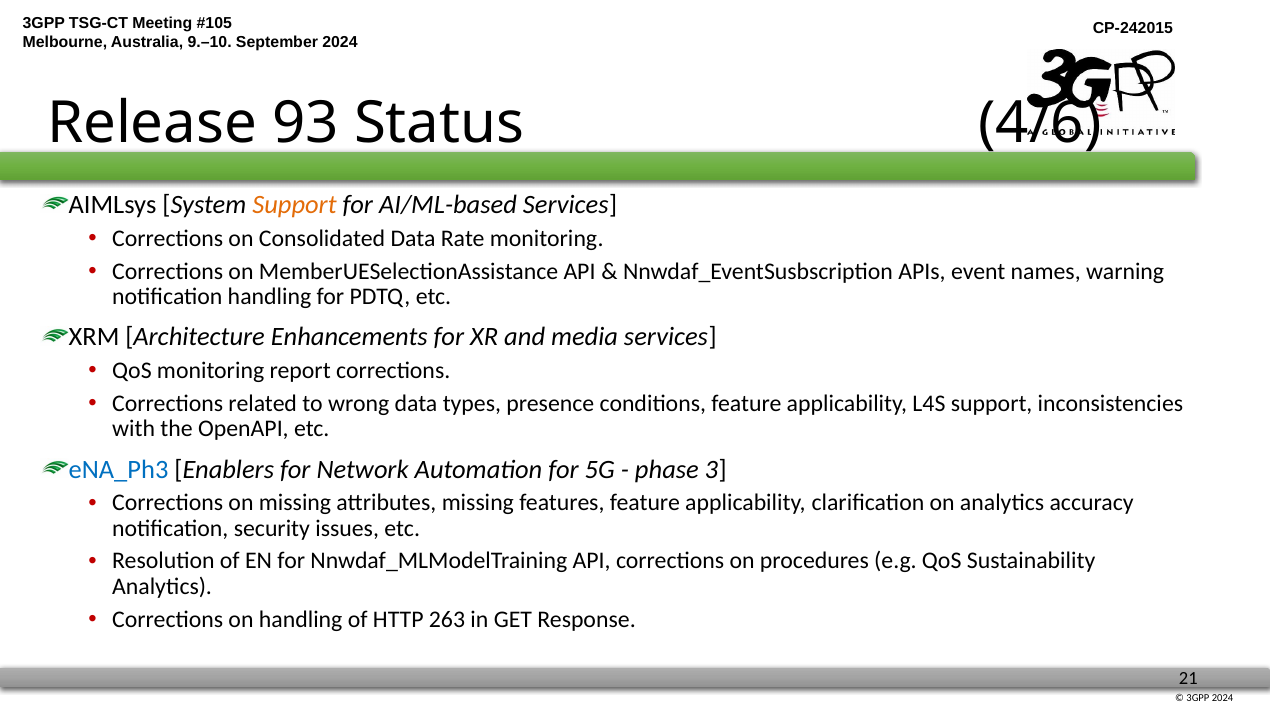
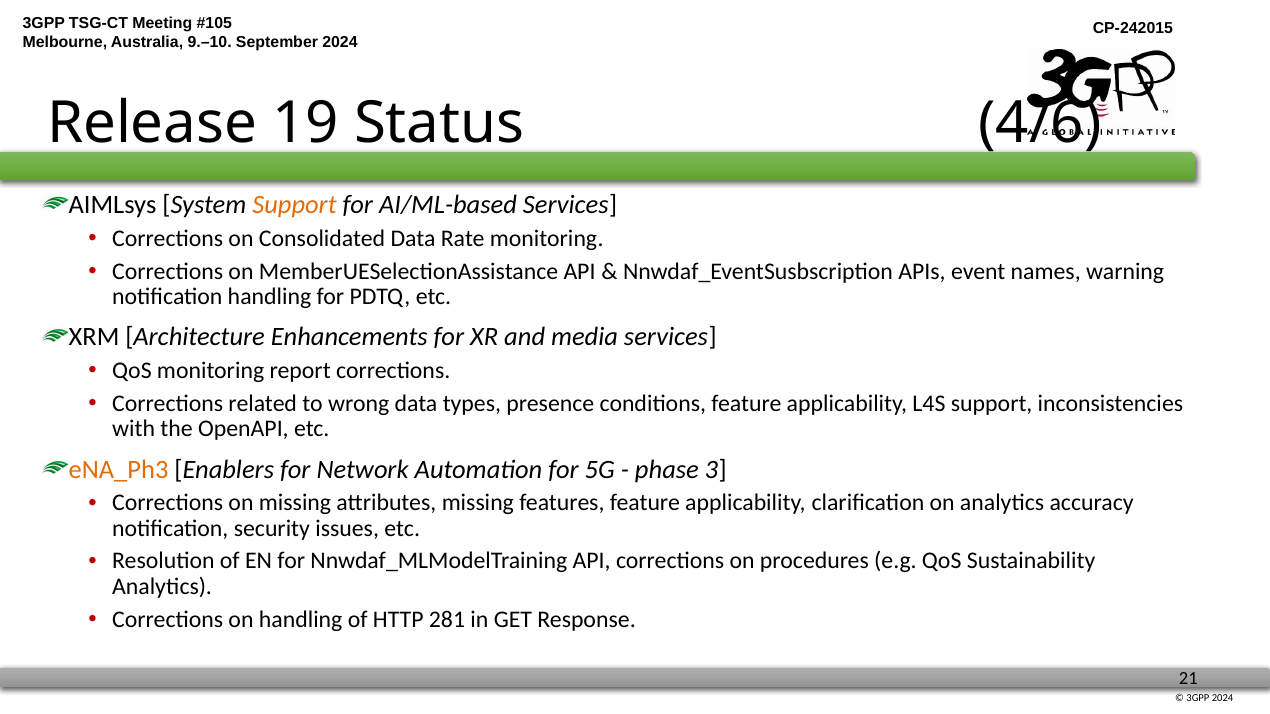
93: 93 -> 19 (306, 124)
eNA_Ph3 colour: blue -> orange (119, 470)
263: 263 -> 281 (447, 619)
